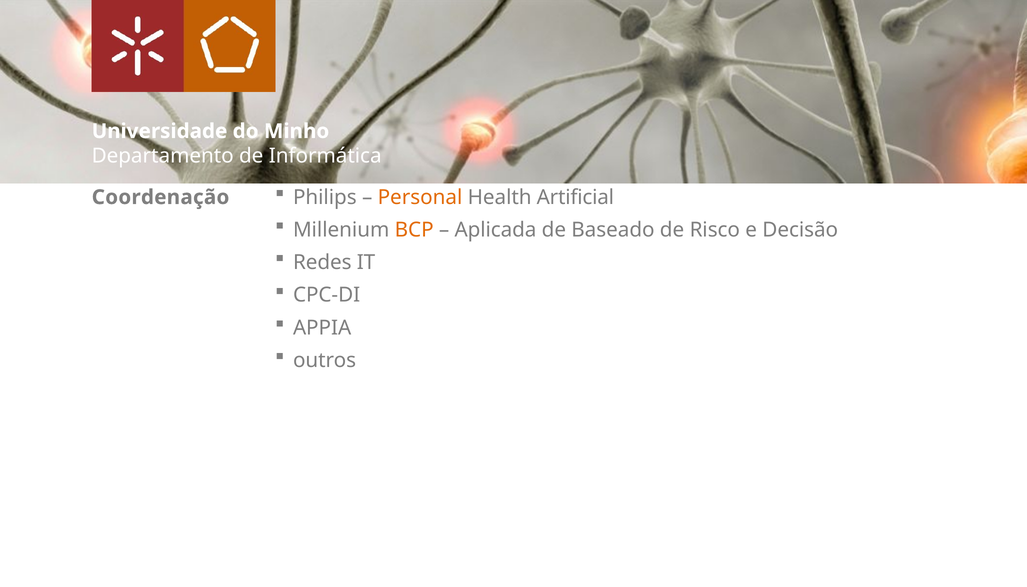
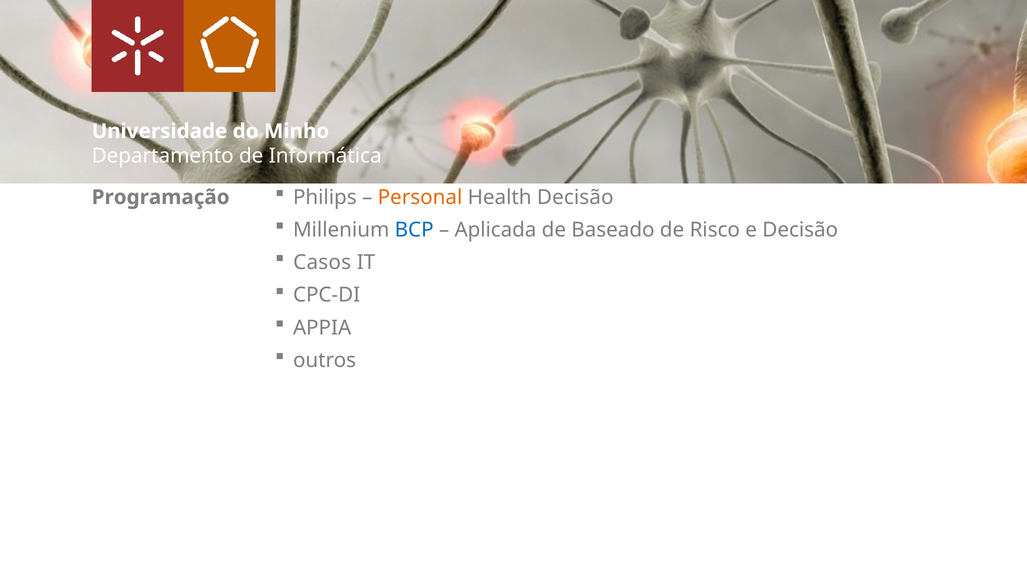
Coordenação: Coordenação -> Programação (161, 197)
Health Artificial: Artificial -> Decisão (575, 197)
BCP colour: orange -> blue (414, 230)
Redes: Redes -> Casos (322, 262)
